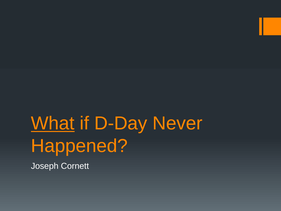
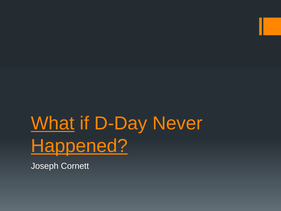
Happened underline: none -> present (79, 146)
